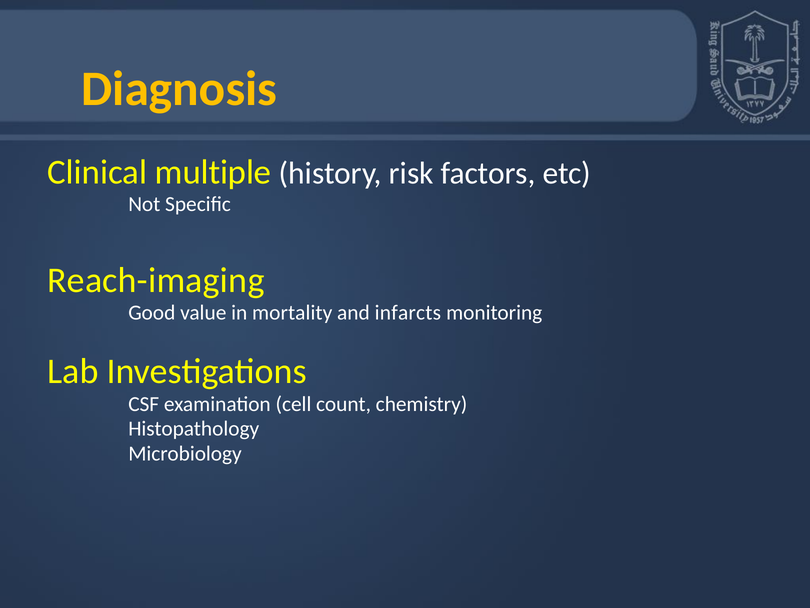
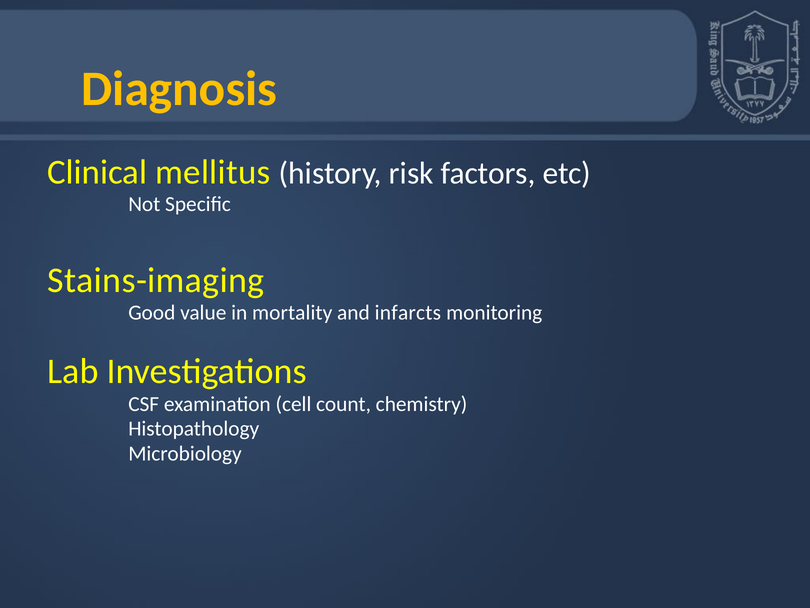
multiple: multiple -> mellitus (213, 172)
Reach-imaging: Reach-imaging -> Stains-imaging (156, 280)
